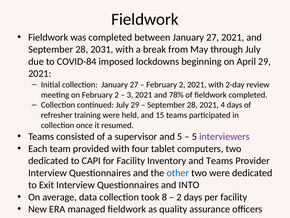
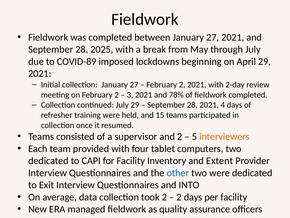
2031: 2031 -> 2025 (102, 49)
COVID-84: COVID-84 -> COVID-89 (77, 61)
and 5: 5 -> 2 (180, 136)
interviewers colour: purple -> orange (224, 136)
and Teams: Teams -> Extent (220, 160)
took 8: 8 -> 2 (164, 197)
